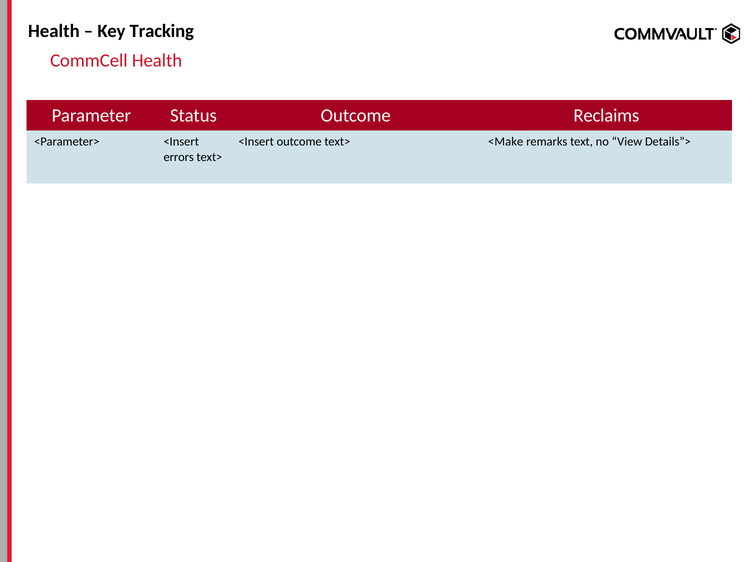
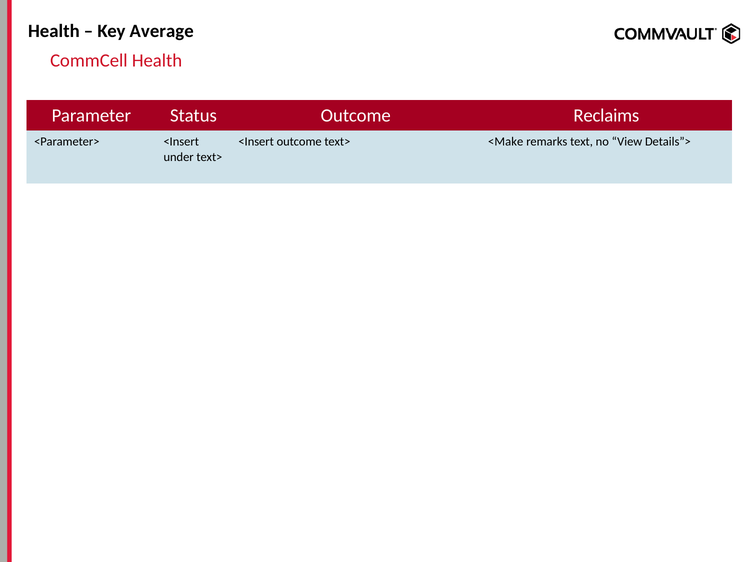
Tracking: Tracking -> Average (162, 31)
errors: errors -> under (179, 157)
